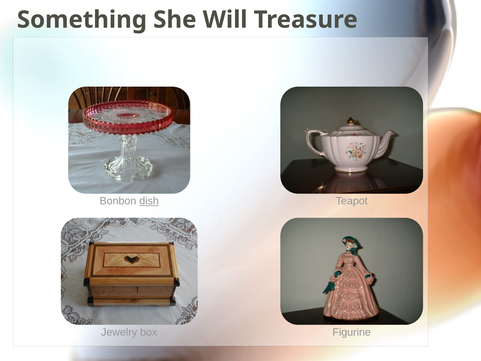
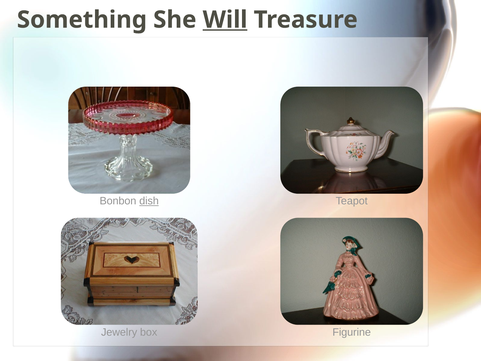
Will underline: none -> present (225, 20)
